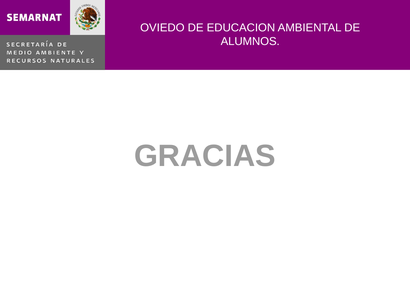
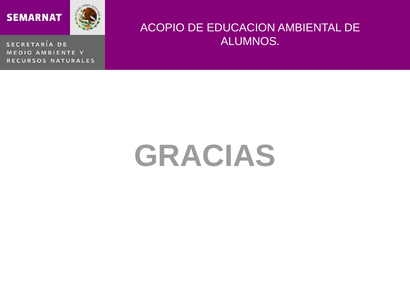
OVIEDO: OVIEDO -> ACOPIO (162, 28)
